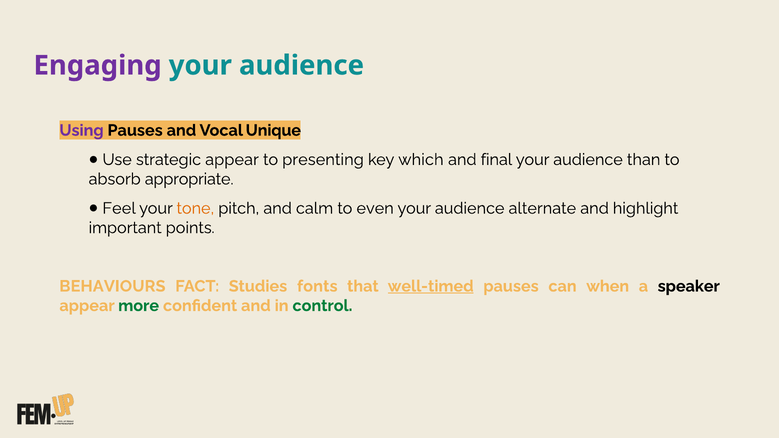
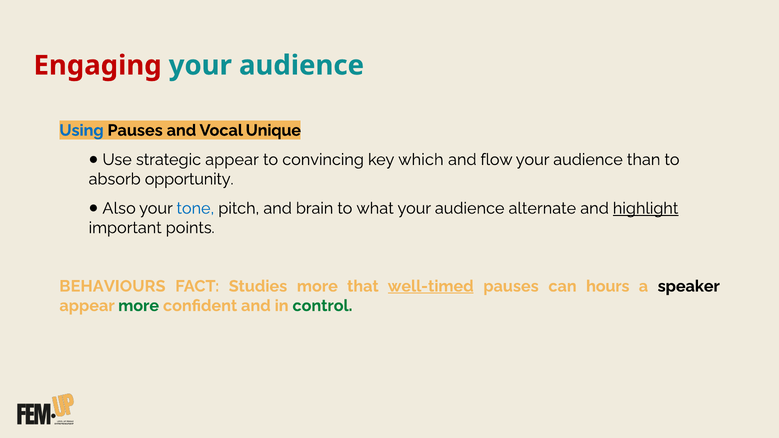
Engaging colour: purple -> red (98, 65)
Using colour: purple -> blue (82, 130)
presenting: presenting -> convincing (323, 160)
final: final -> flow (497, 160)
appropriate: appropriate -> opportunity (189, 179)
Feel: Feel -> Also (119, 208)
tone colour: orange -> blue (195, 208)
calm: calm -> brain (315, 208)
even: even -> what (375, 208)
highlight underline: none -> present (646, 208)
Studies fonts: fonts -> more (317, 286)
when: when -> hours (608, 286)
